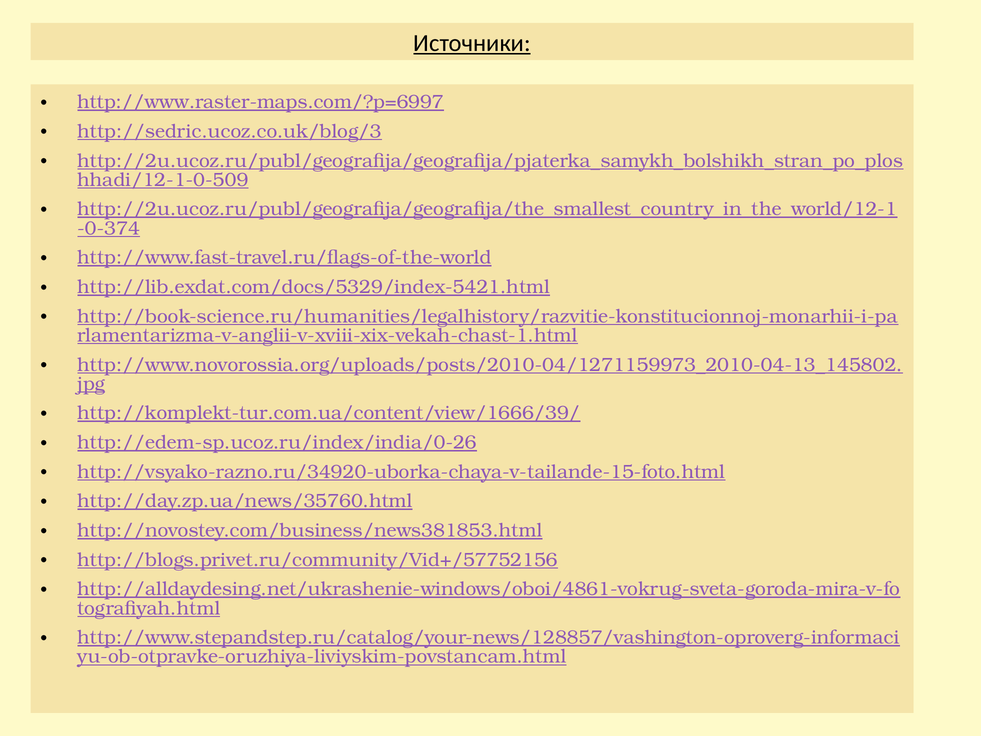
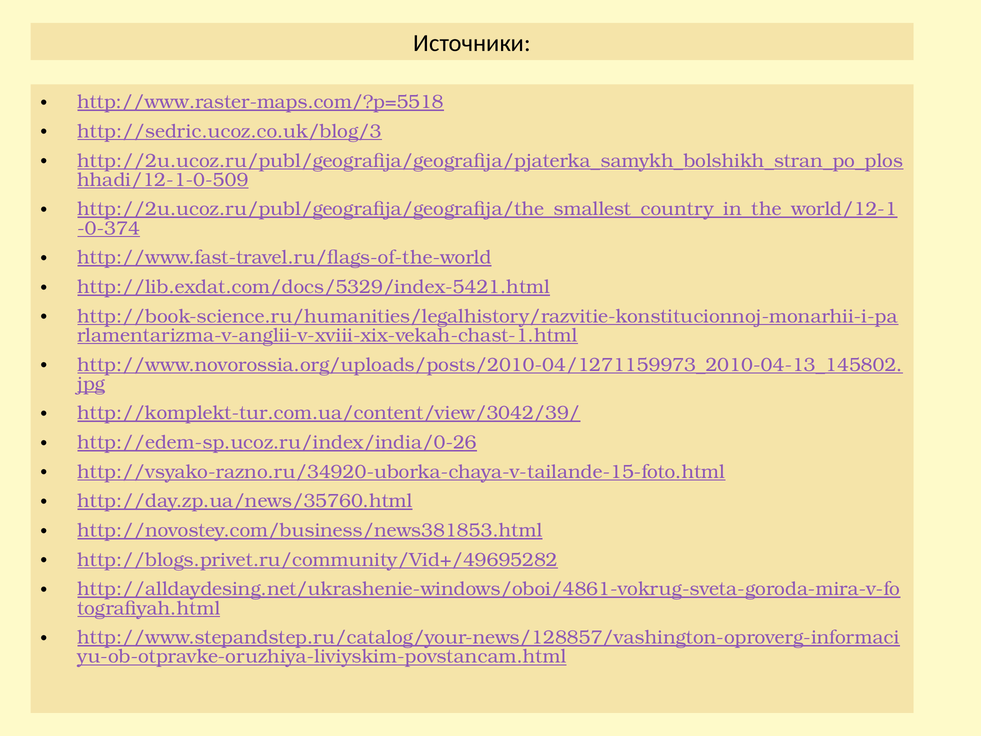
Источники underline: present -> none (472, 43)
http://www.raster-maps.com/?p=6997: http://www.raster-maps.com/?p=6997 -> http://www.raster-maps.com/?p=5518 (260, 102)
http://komplekt-tur.com.ua/content/view/1666/39/: http://komplekt-tur.com.ua/content/view/1666/39/ -> http://komplekt-tur.com.ua/content/view/3042/39/ (329, 413)
http://blogs.privet.ru/community/Vid+/57752156: http://blogs.privet.ru/community/Vid+/57752156 -> http://blogs.privet.ru/community/Vid+/49695282 (318, 560)
